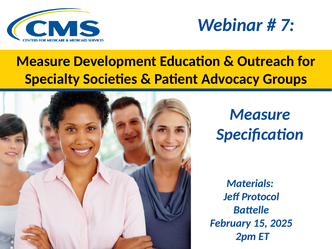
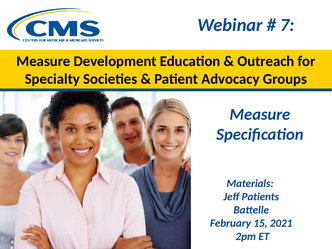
Protocol: Protocol -> Patients (260, 197)
2025: 2025 -> 2021 (281, 223)
